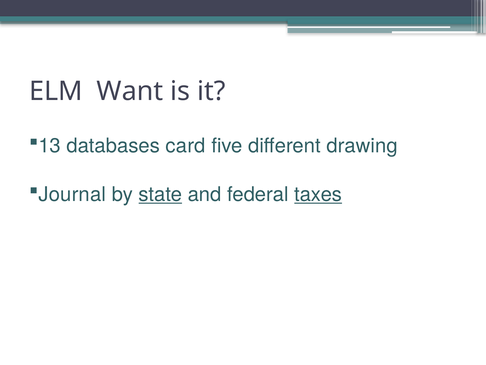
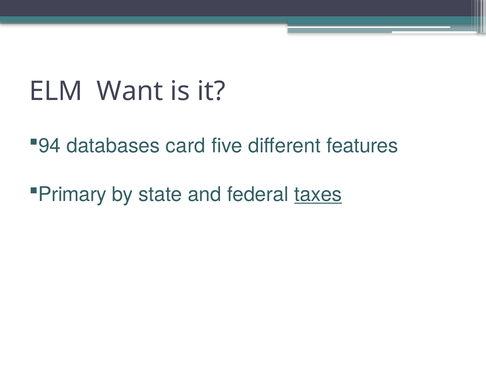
13: 13 -> 94 (50, 146)
drawing: drawing -> features (362, 146)
Journal: Journal -> Primary (72, 194)
state underline: present -> none (160, 194)
